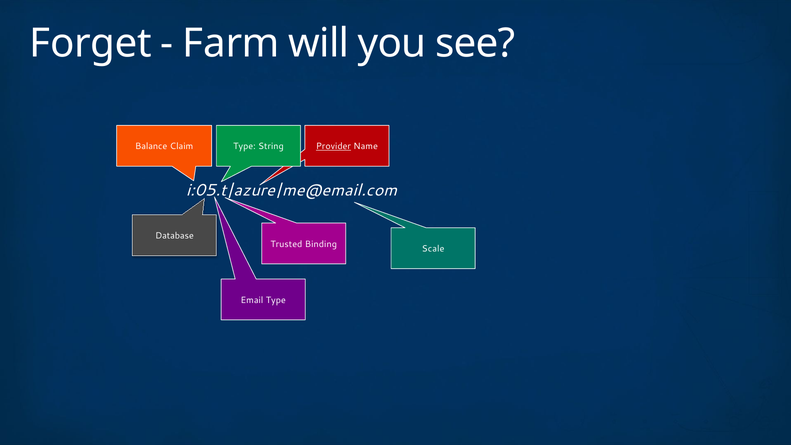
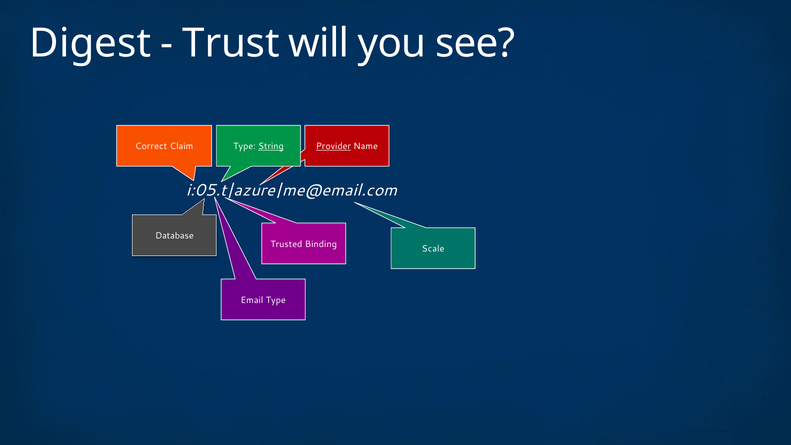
Forget: Forget -> Digest (90, 43)
Farm: Farm -> Trust (231, 43)
Balance: Balance -> Correct (151, 146)
String underline: none -> present (271, 146)
